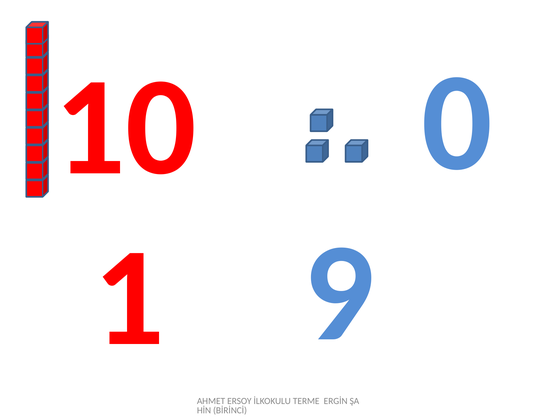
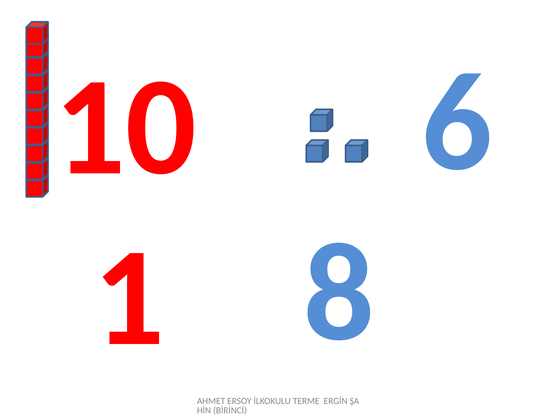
0: 0 -> 6 (457, 123)
9: 9 -> 8 (339, 293)
